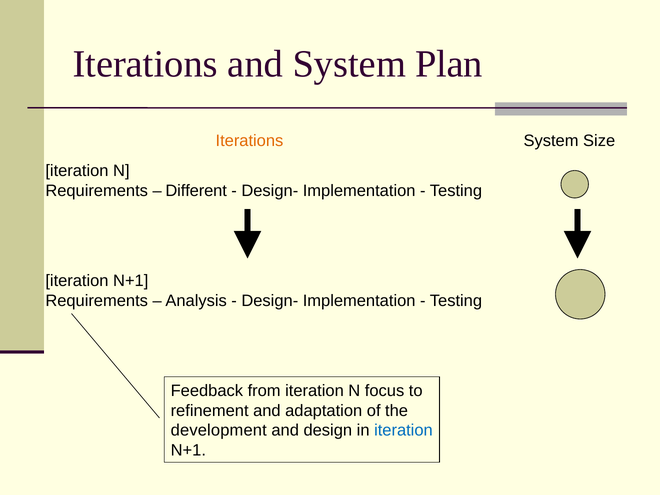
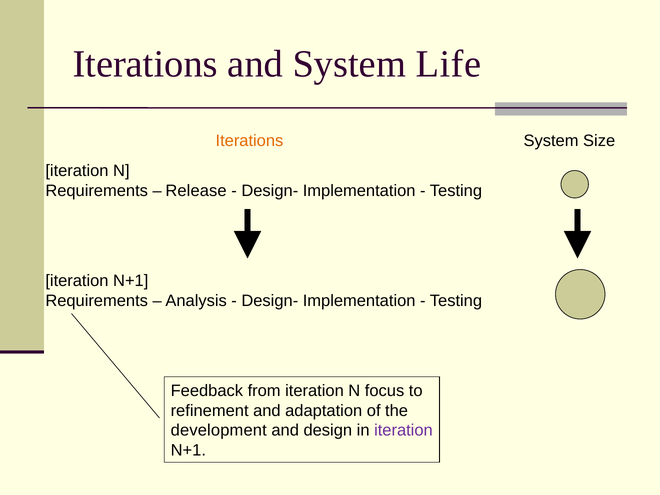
Plan: Plan -> Life (448, 64)
Different: Different -> Release (196, 191)
iteration colour: blue -> purple (403, 431)
